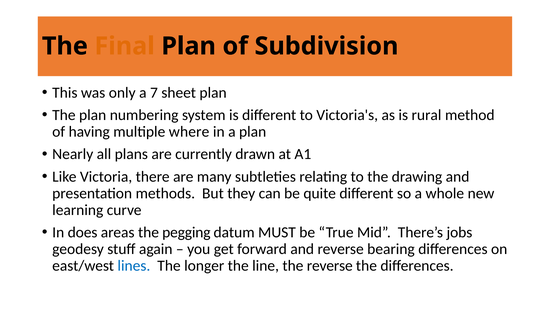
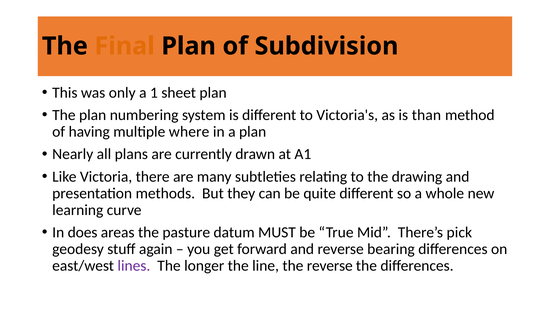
7: 7 -> 1 (154, 93)
rural: rural -> than (426, 115)
pegging: pegging -> pasture (186, 233)
jobs: jobs -> pick (459, 233)
lines colour: blue -> purple (134, 266)
